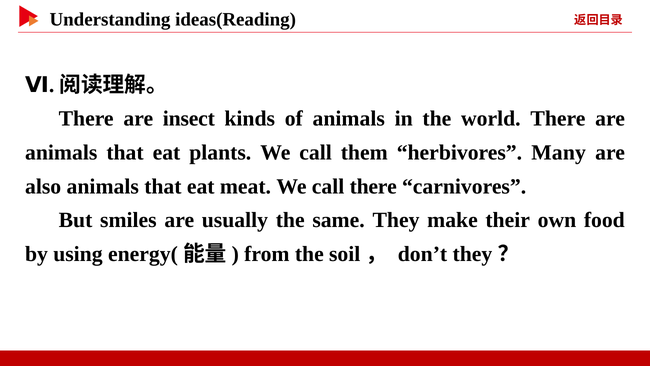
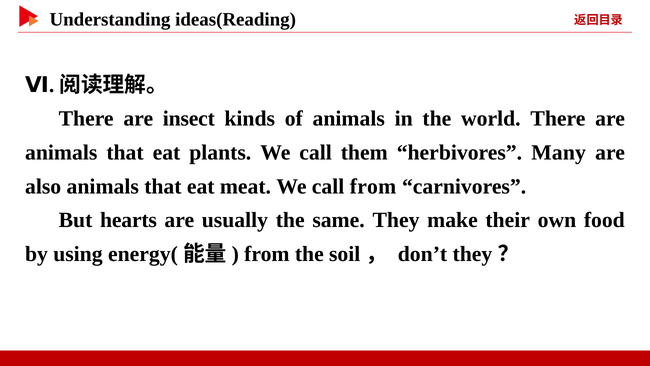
call there: there -> from (373, 186)
smiles: smiles -> hearts (128, 220)
